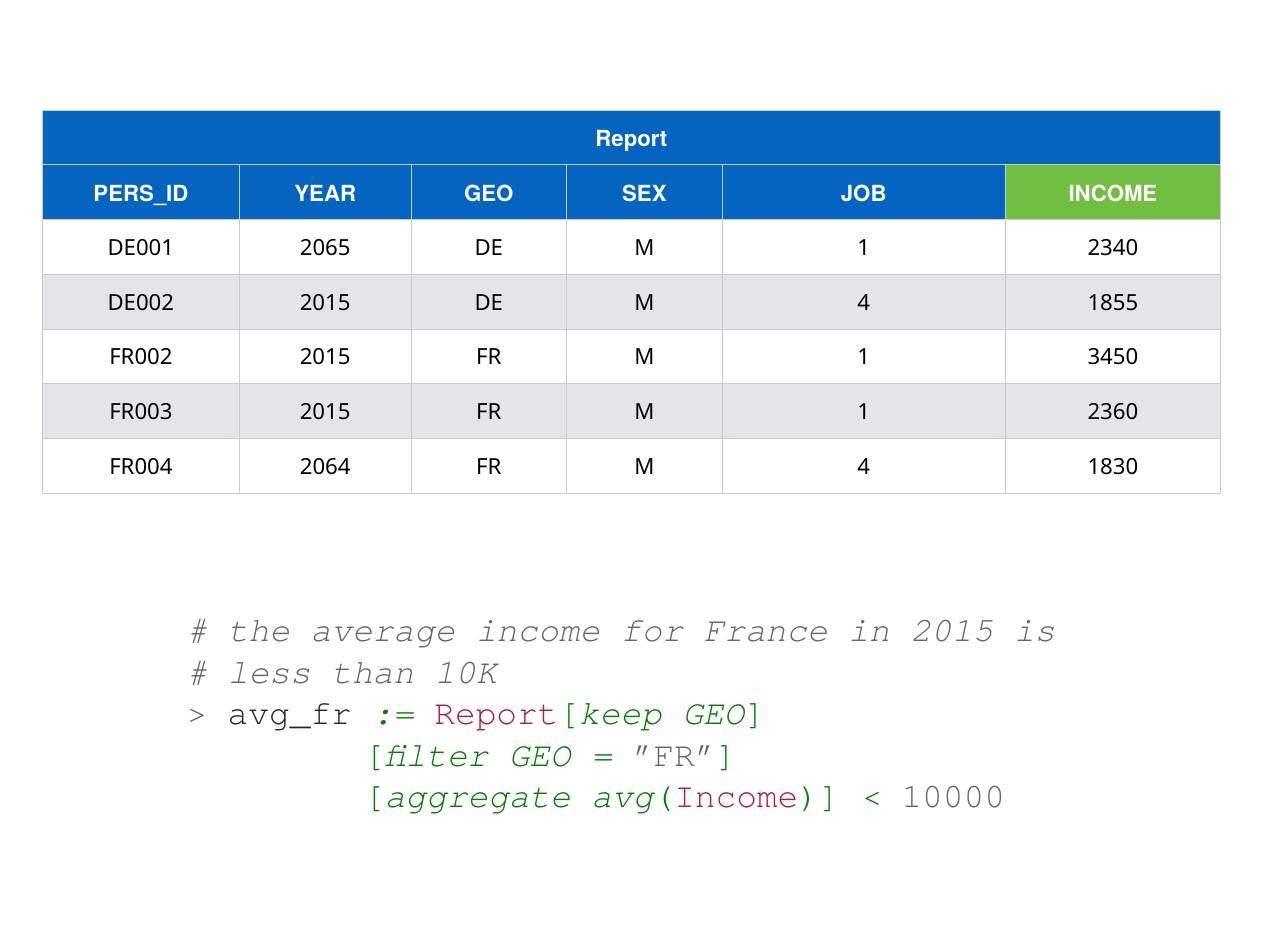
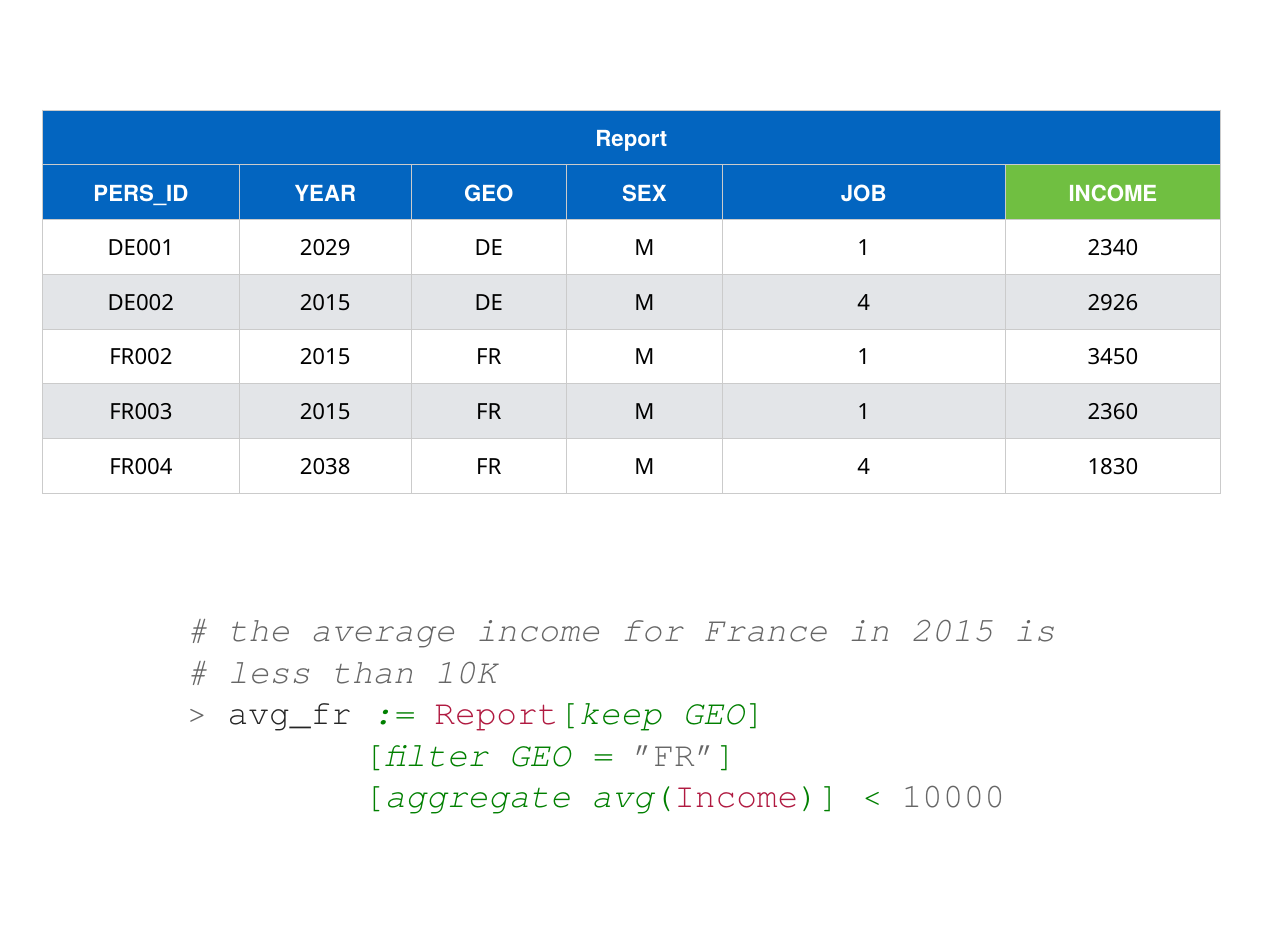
2065: 2065 -> 2029 (325, 248)
1855: 1855 -> 2926 (1113, 303)
2064: 2064 -> 2038 (325, 467)
